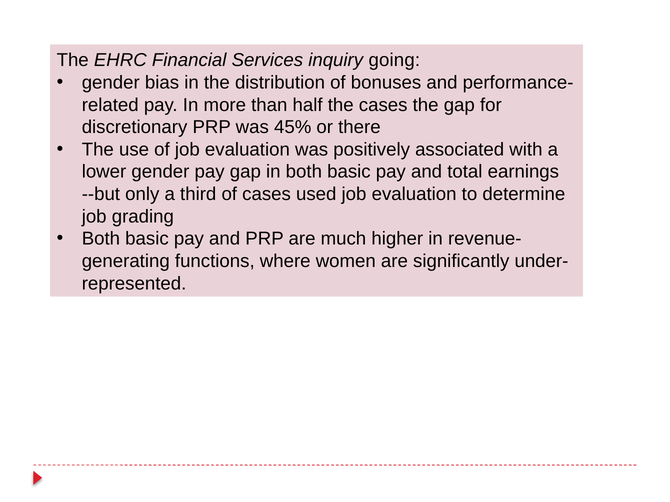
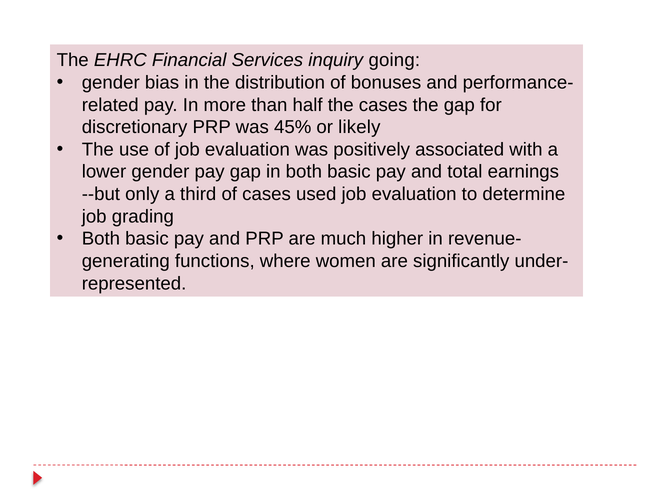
there: there -> likely (359, 127)
